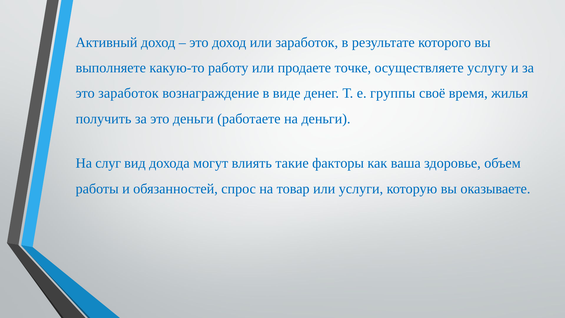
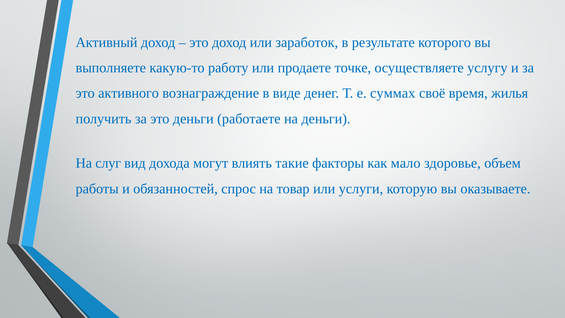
это заработок: заработок -> активного (129, 93)
группы: группы -> суммах (393, 93)
ваша: ваша -> мало (406, 163)
